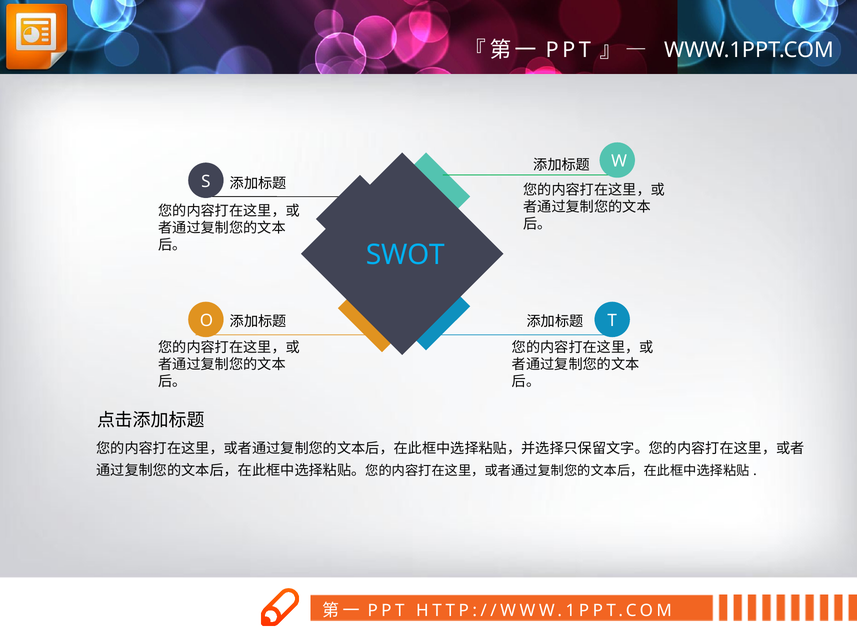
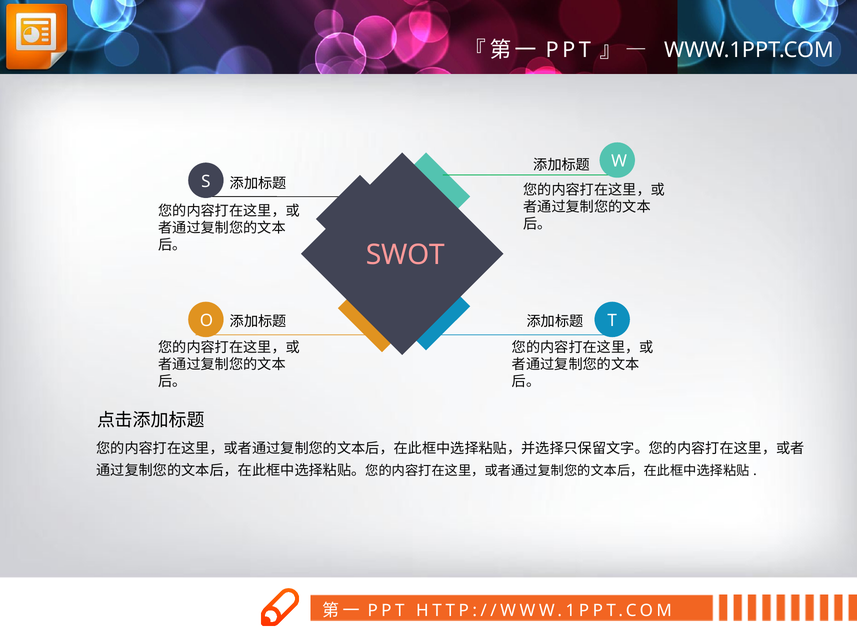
SWOT colour: light blue -> pink (405, 255)
